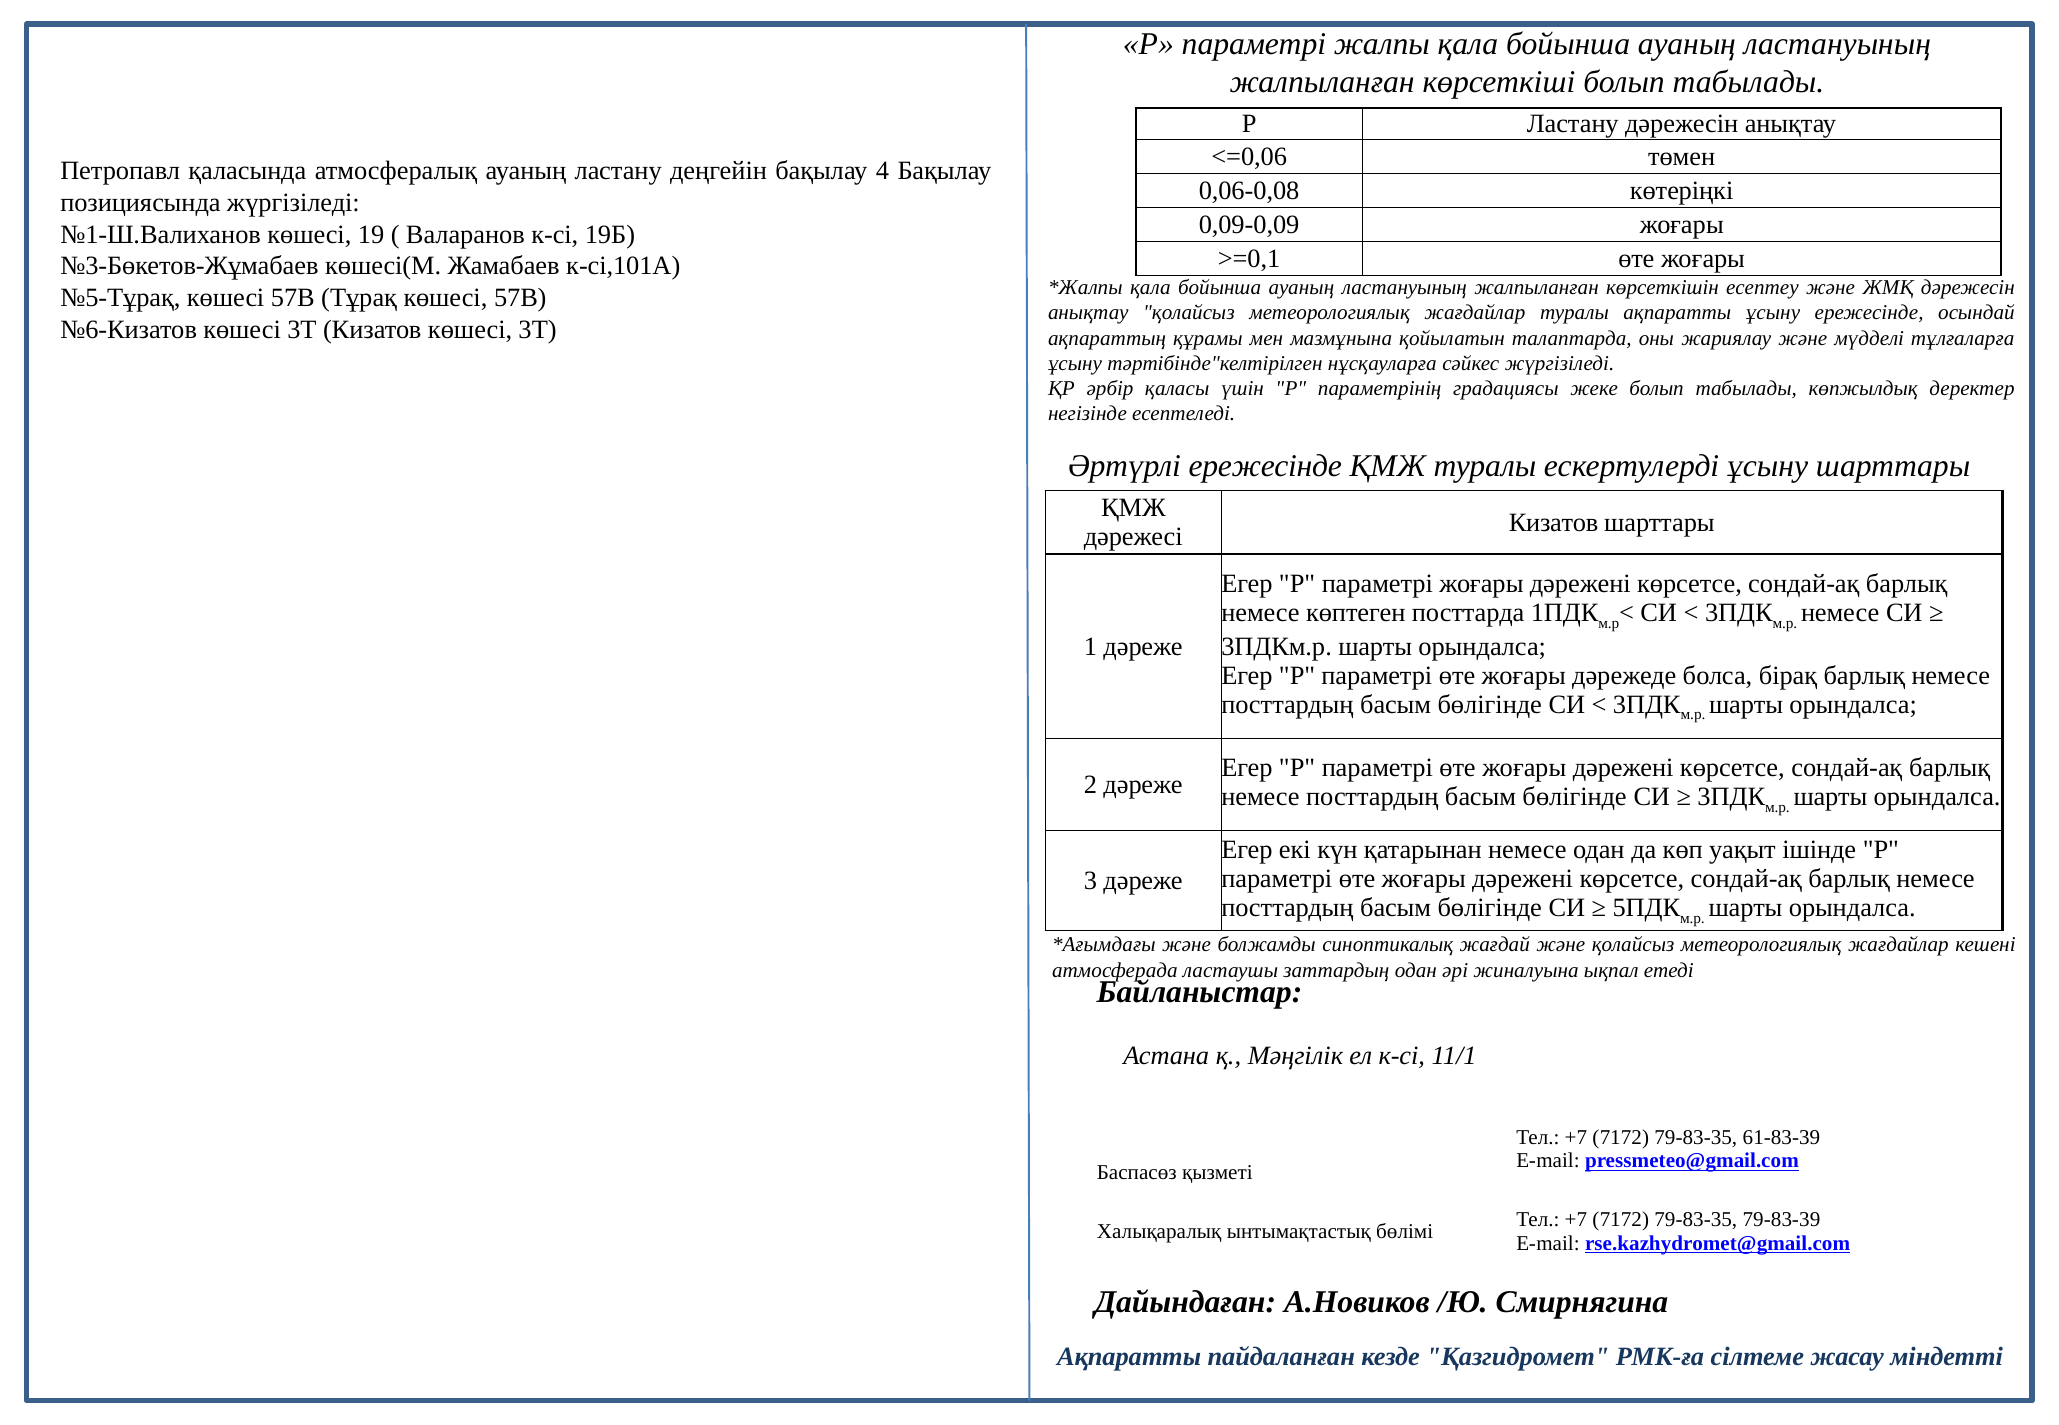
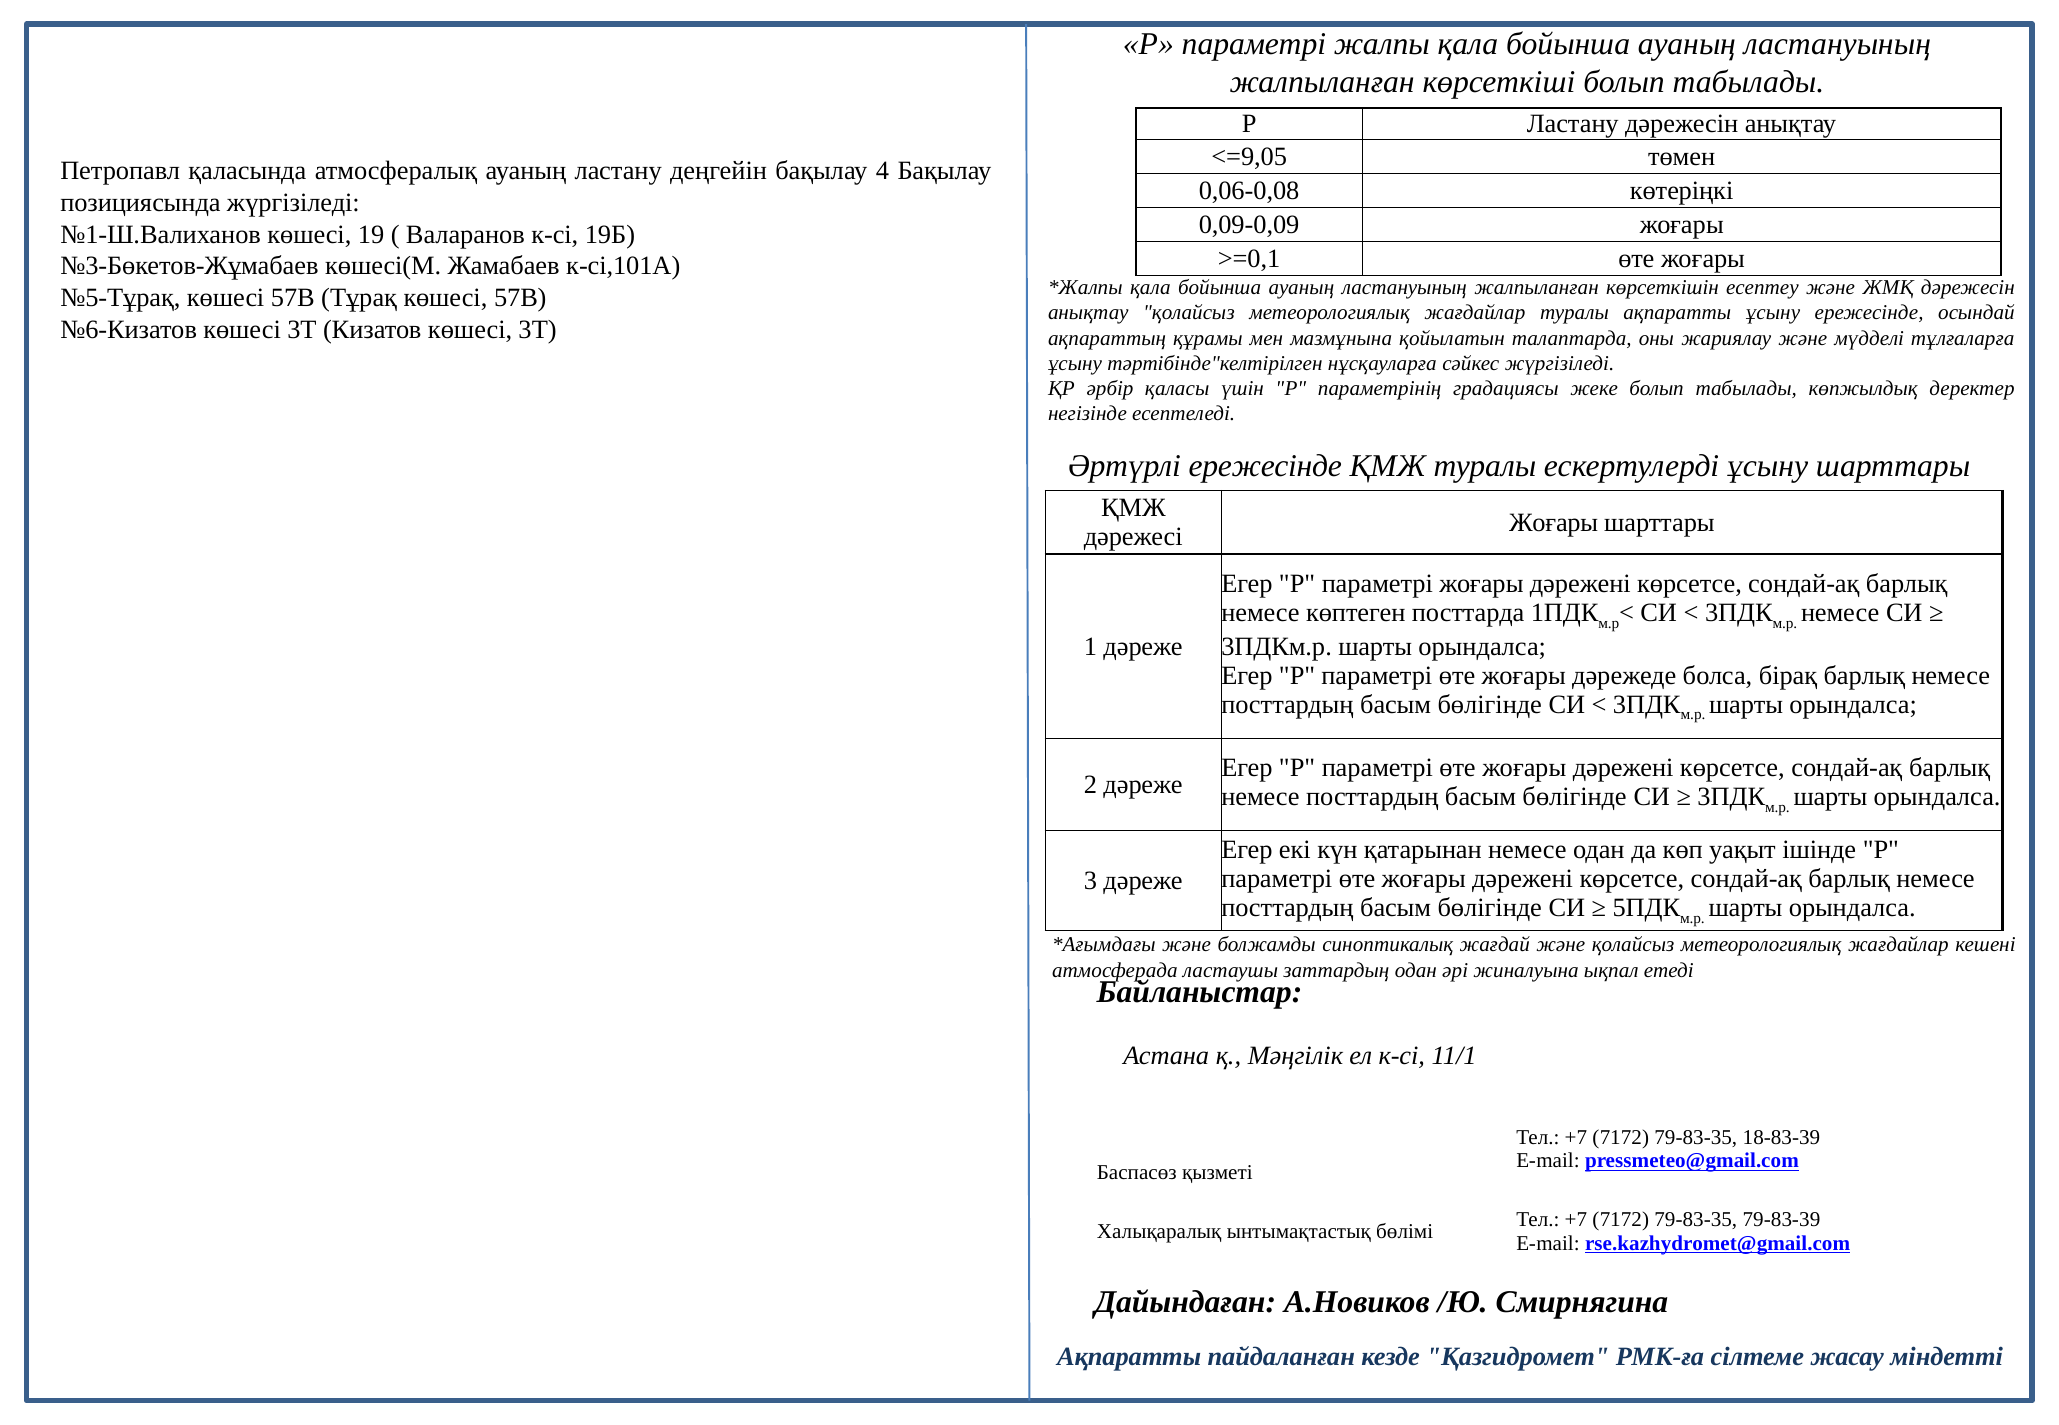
<=0,06: <=0,06 -> <=9,05 (1249, 157)
Кизатов: Кизатов -> Жоғары (1554, 523)
61-83-39: 61-83-39 -> 18-83-39 (1781, 1138)
